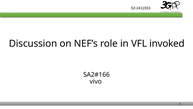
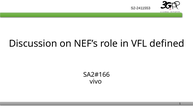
invoked: invoked -> defined (167, 43)
